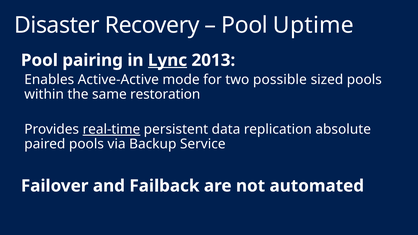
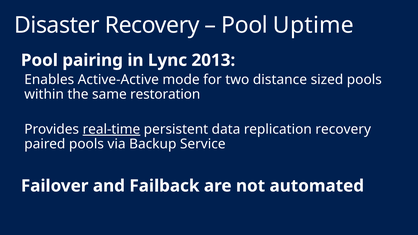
Lync underline: present -> none (167, 60)
possible: possible -> distance (280, 80)
replication absolute: absolute -> recovery (343, 129)
